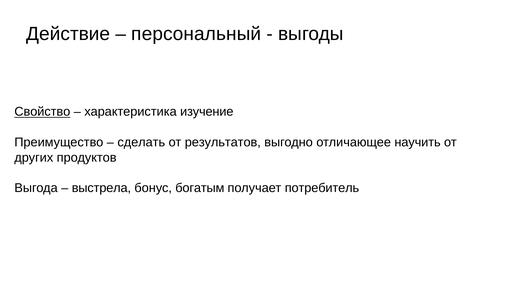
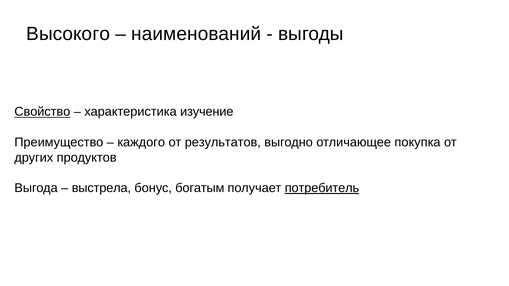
Действие: Действие -> Высокого (68, 34)
персональный: персональный -> наименований (196, 34)
сделать: сделать -> каждого (141, 142)
научить: научить -> покупка (417, 142)
потребитель underline: none -> present (322, 188)
